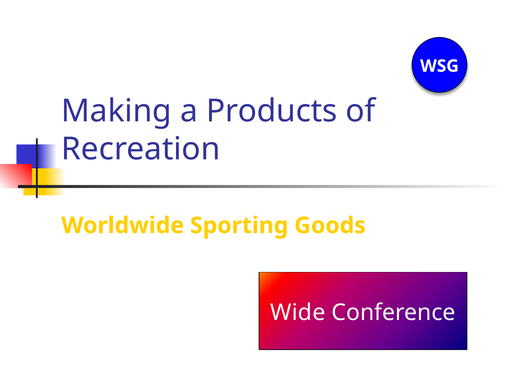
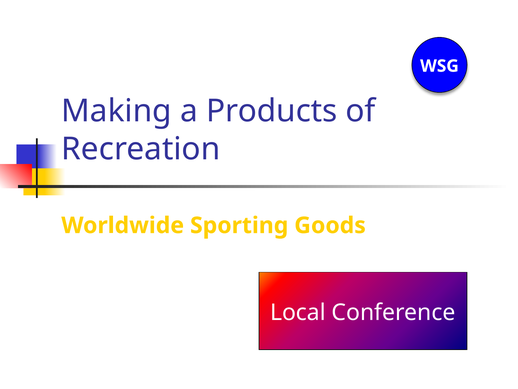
Wide: Wide -> Local (298, 312)
